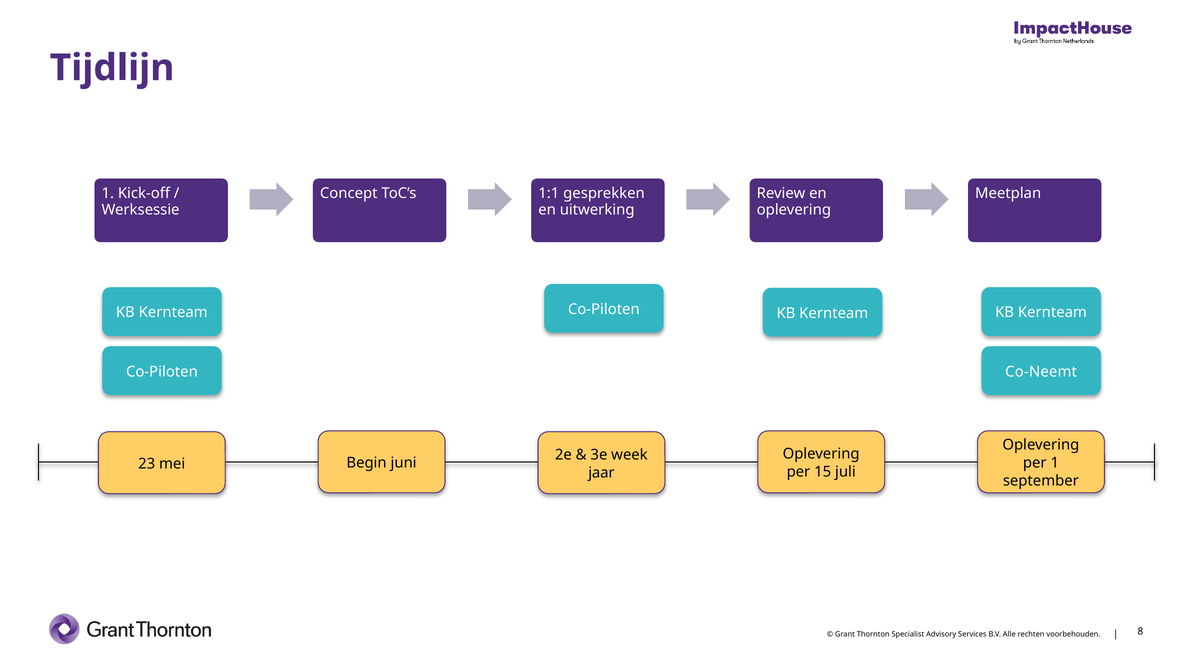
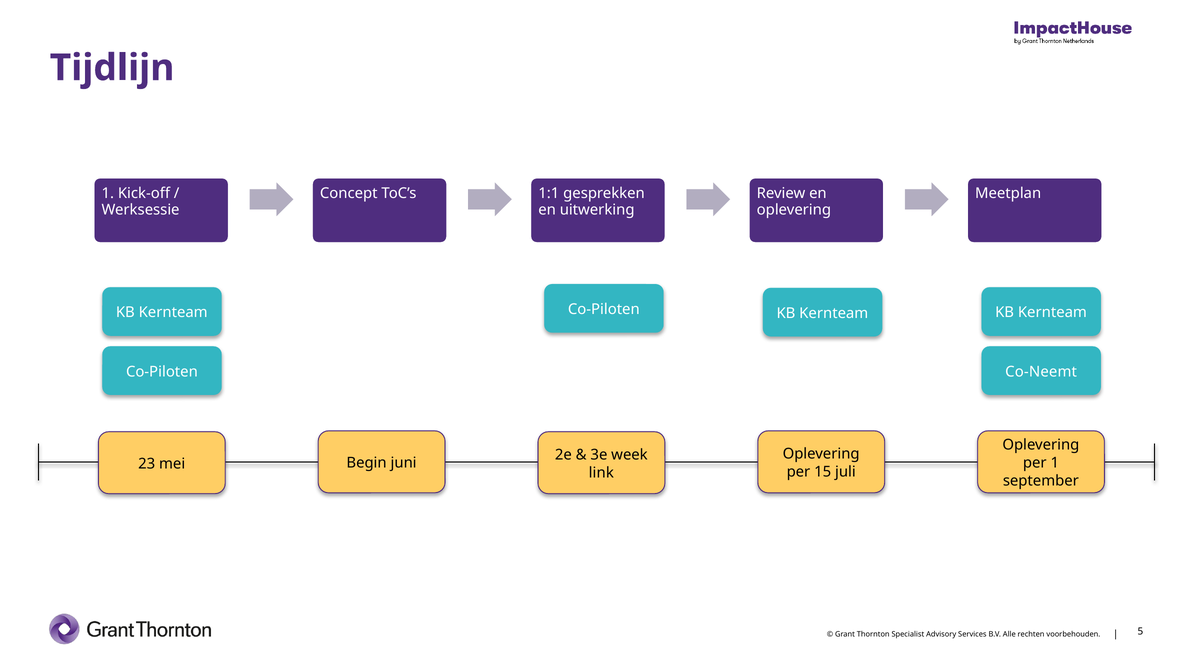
jaar: jaar -> link (601, 473)
8: 8 -> 5 (1140, 631)
